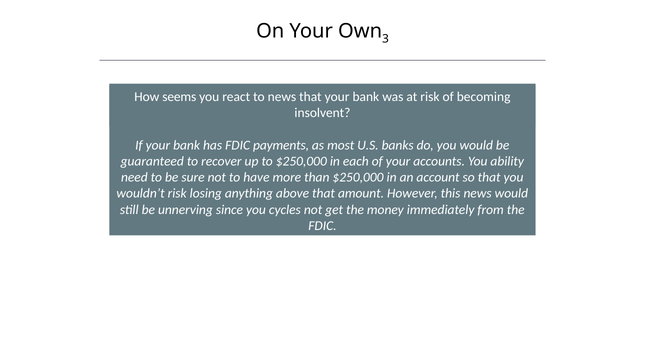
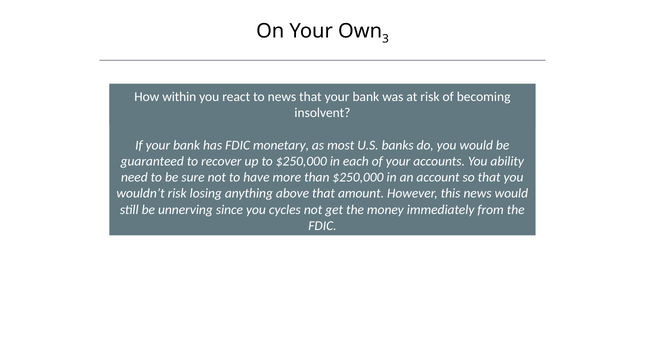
seems: seems -> within (179, 97)
payments: payments -> monetary (281, 145)
